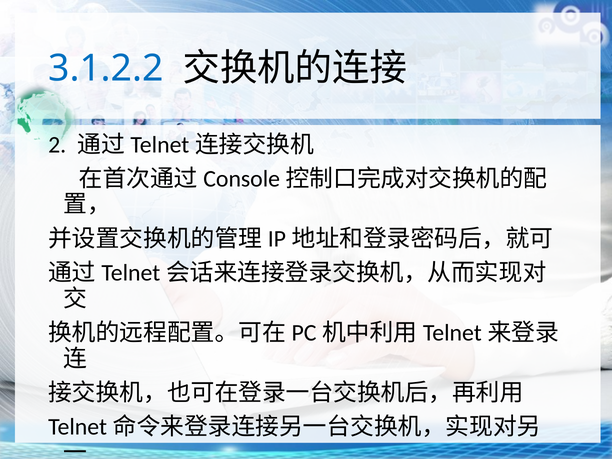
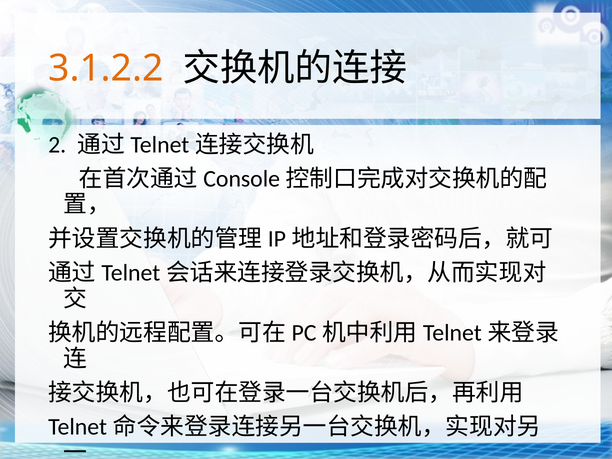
3.1.2.2 colour: blue -> orange (106, 69)
